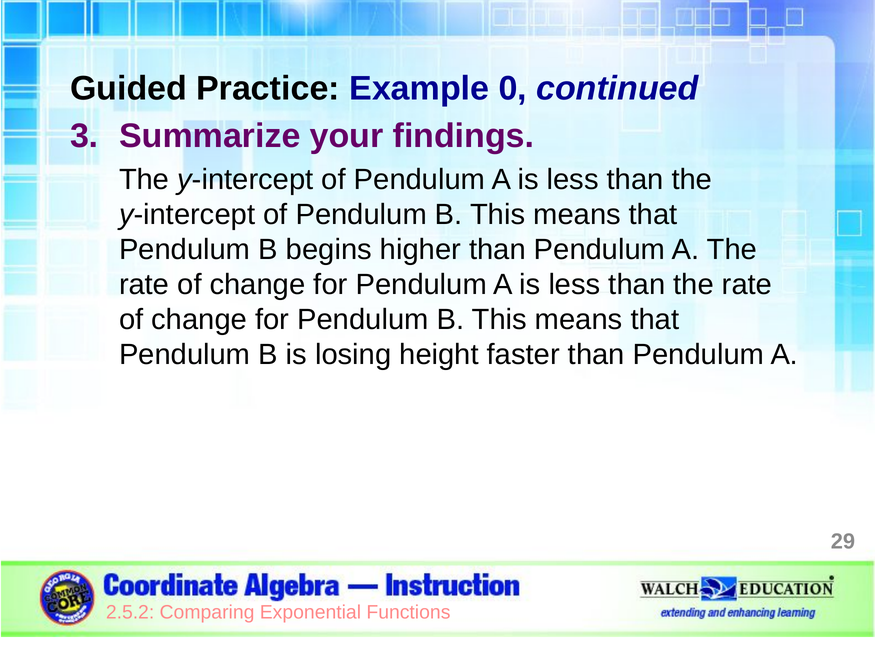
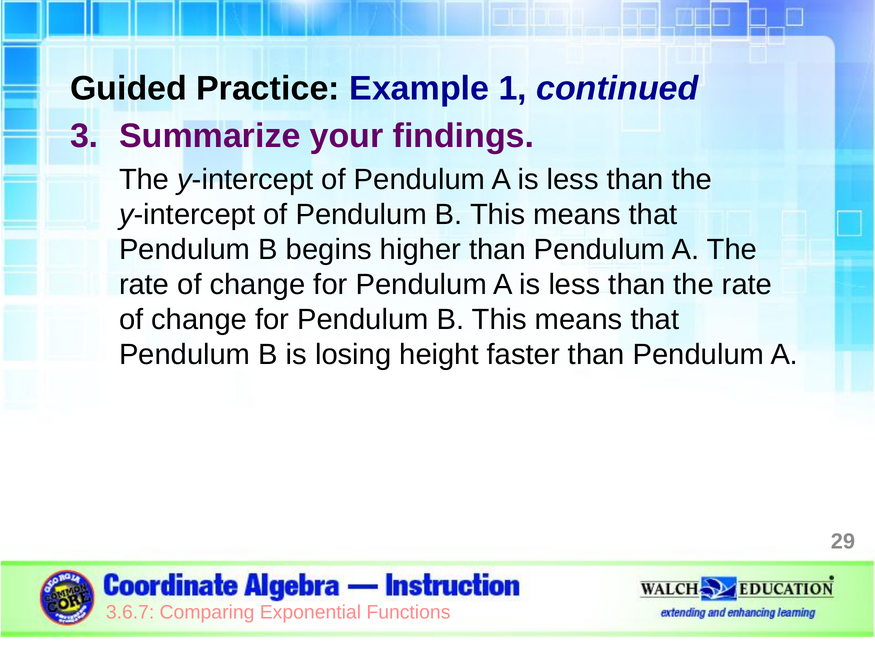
0: 0 -> 1 (513, 88)
2.5.2: 2.5.2 -> 3.6.7 (130, 612)
